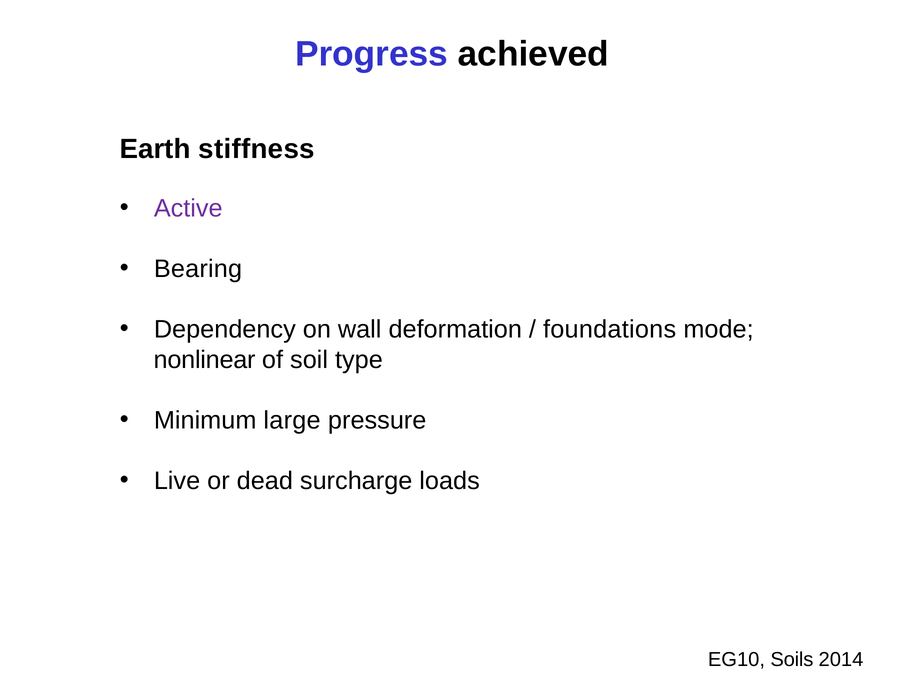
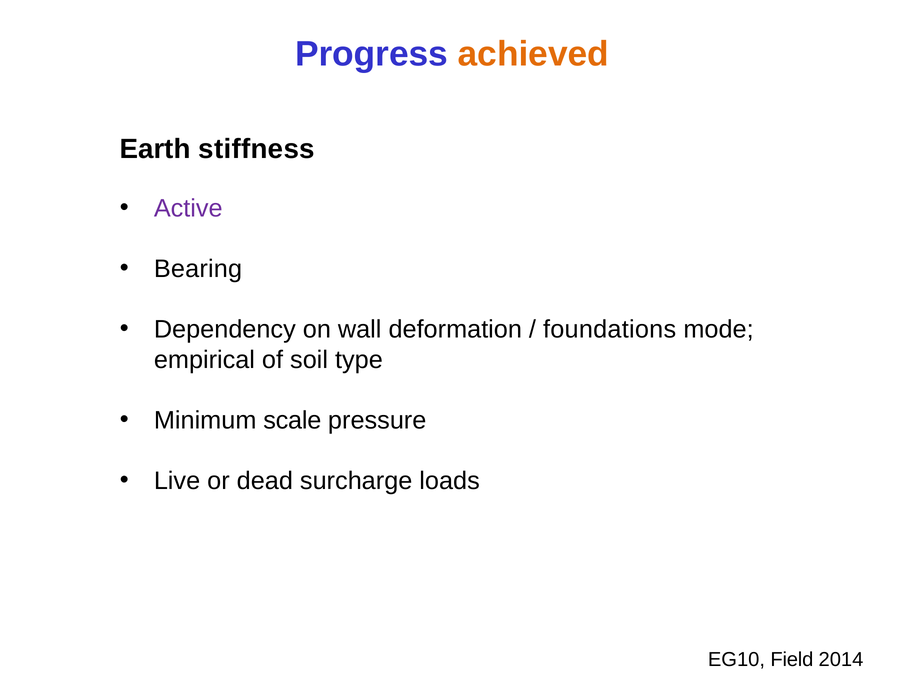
achieved colour: black -> orange (533, 54)
nonlinear: nonlinear -> empirical (204, 360)
large: large -> scale (292, 420)
Soils: Soils -> Field (792, 660)
